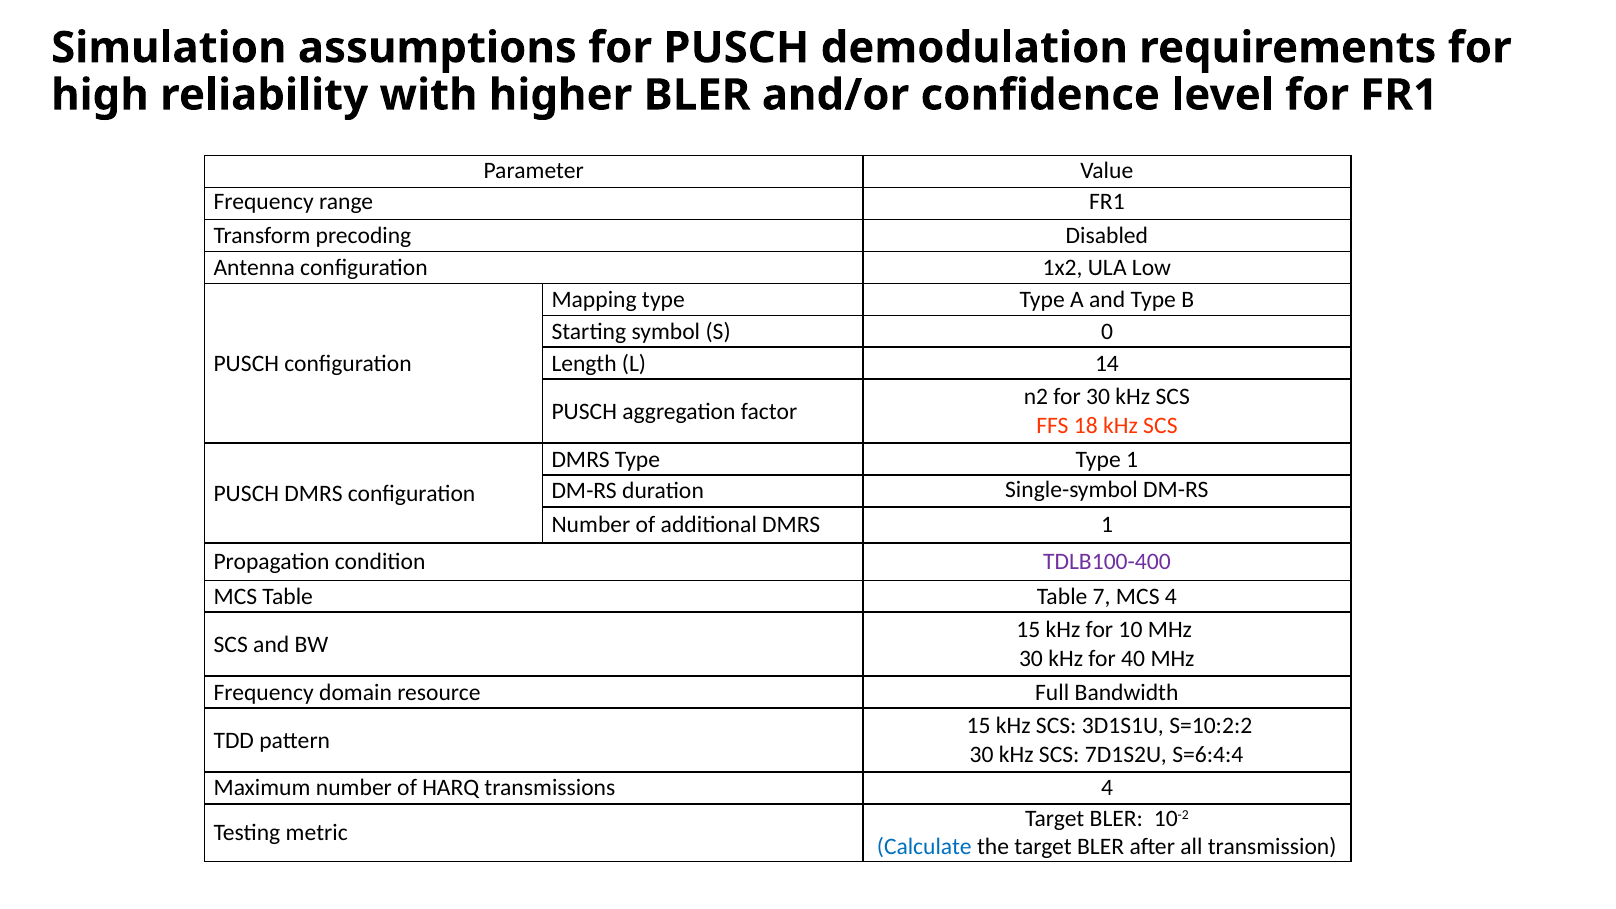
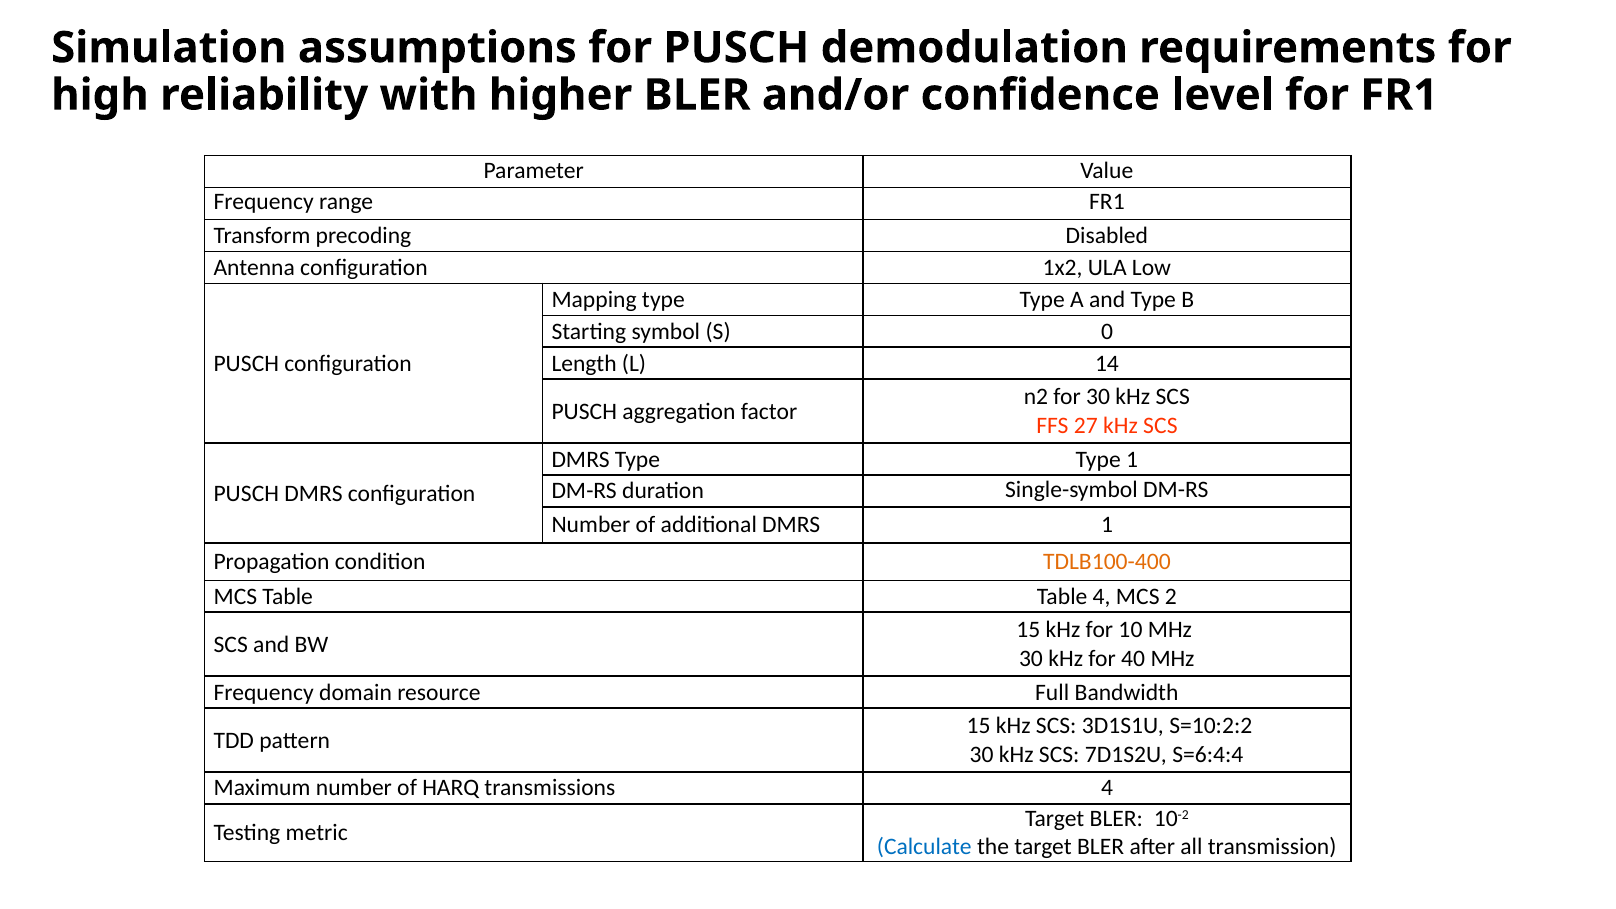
18: 18 -> 27 (1086, 426)
TDLB100-400 colour: purple -> orange (1107, 562)
Table 7: 7 -> 4 (1102, 597)
MCS 4: 4 -> 2 (1171, 597)
